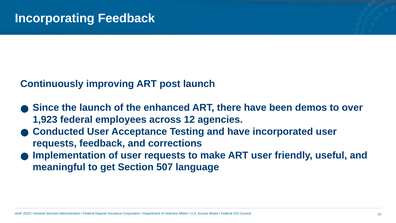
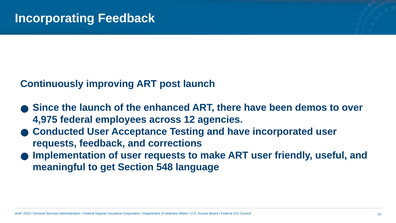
1,923: 1,923 -> 4,975 (45, 119)
507: 507 -> 548 (165, 167)
